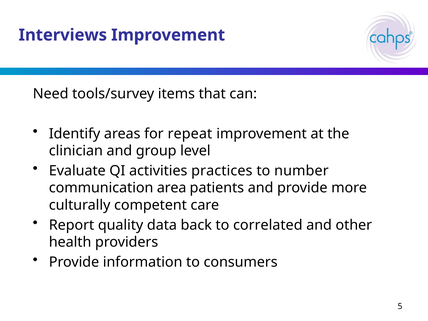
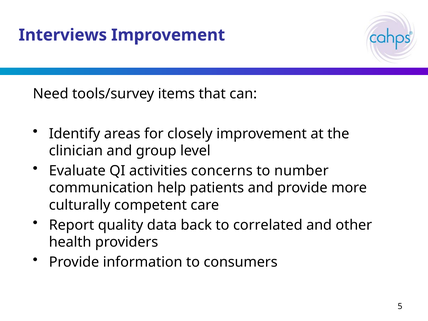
repeat: repeat -> closely (190, 134)
practices: practices -> concerns (222, 171)
area: area -> help (172, 188)
